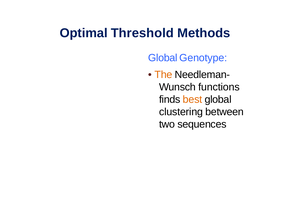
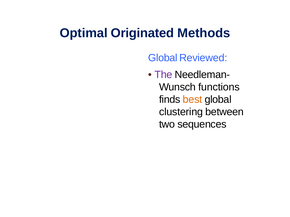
Threshold: Threshold -> Originated (142, 33)
Genotype: Genotype -> Reviewed (203, 58)
The colour: orange -> purple (163, 75)
